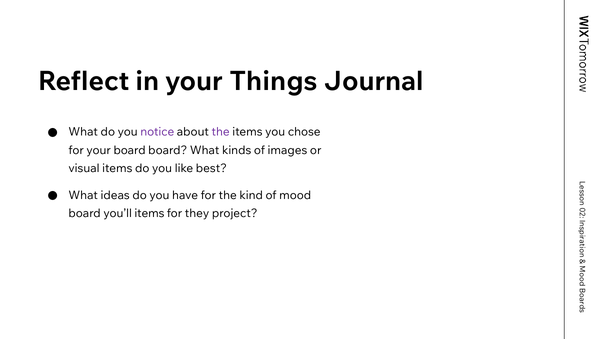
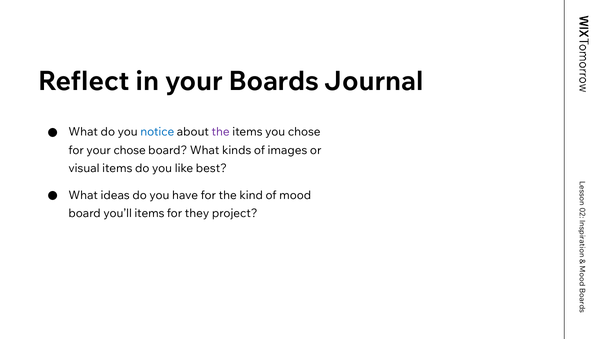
Things: Things -> Boards (274, 81)
notice colour: purple -> blue (157, 132)
your board: board -> chose (130, 150)
